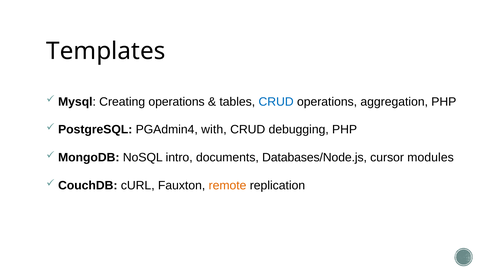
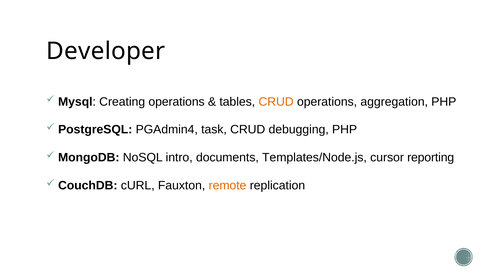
Templates: Templates -> Developer (106, 51)
CRUD colour: blue -> orange (276, 102)
with: with -> task (214, 130)
Databases/Node.js: Databases/Node.js -> Templates/Node.js (314, 158)
modules: modules -> reporting (431, 158)
